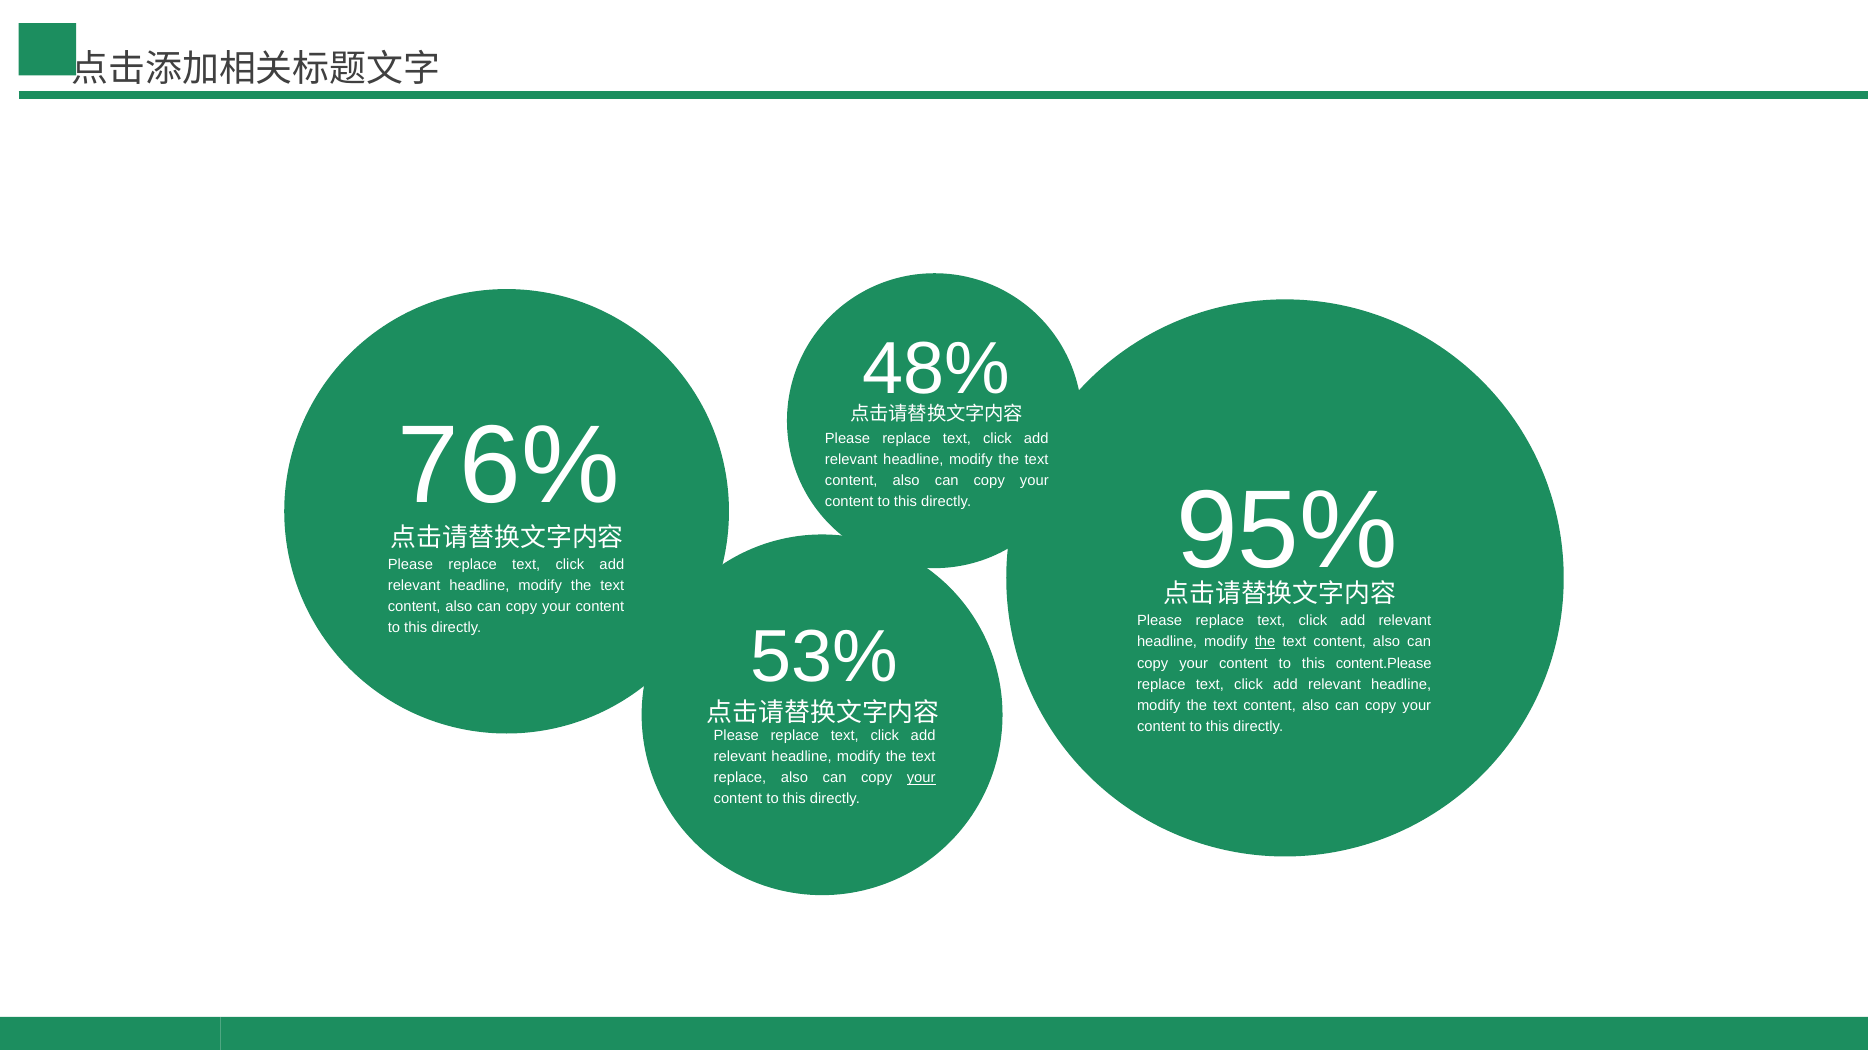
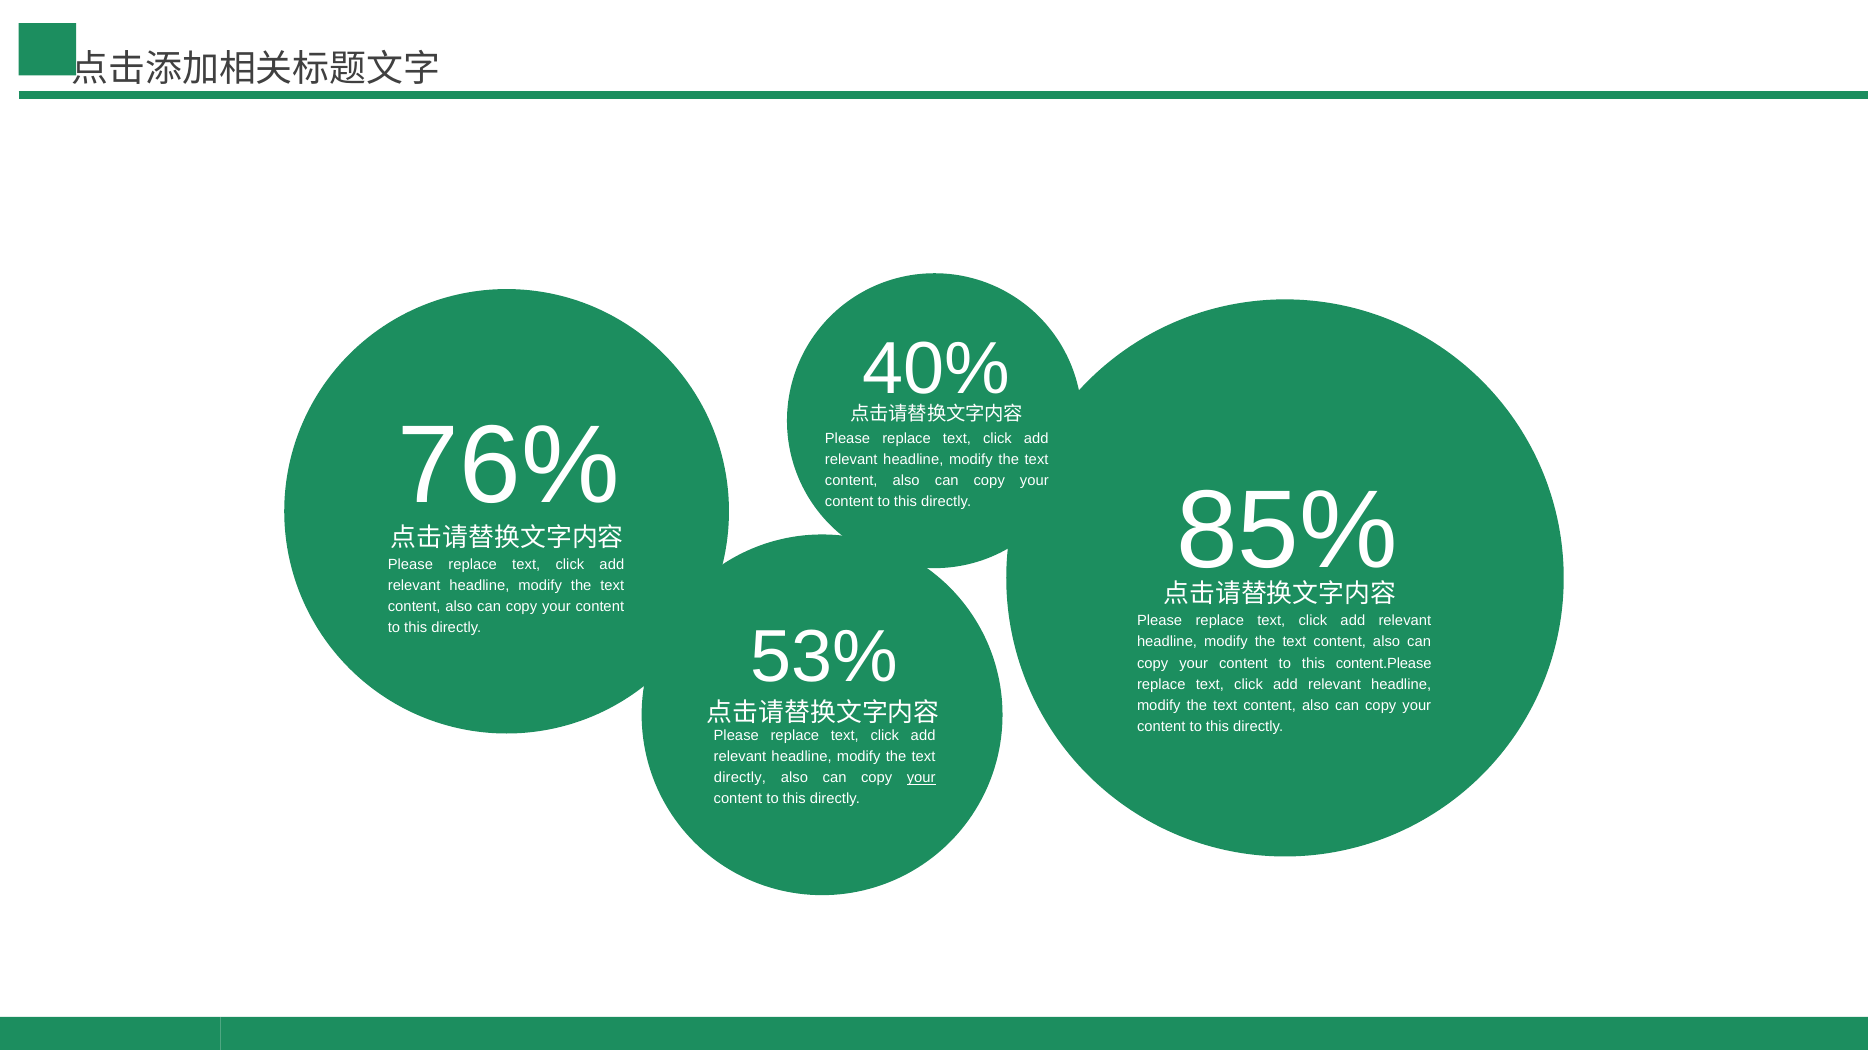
48%: 48% -> 40% (936, 369)
95%: 95% -> 85% (1287, 532)
the underline: present -> none (1265, 642)
replace: replace -> directly (740, 778)
